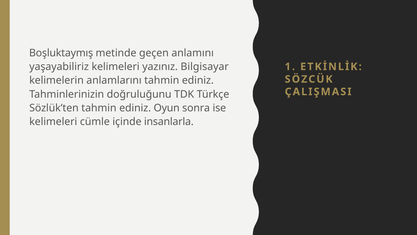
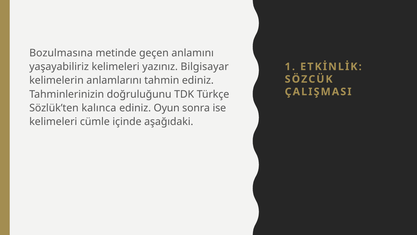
Boşluktaymış: Boşluktaymış -> Bozulmasına (61, 53)
Sözlük’ten tahmin: tahmin -> kalınca (99, 108)
insanlarla: insanlarla -> aşağıdaki (169, 122)
